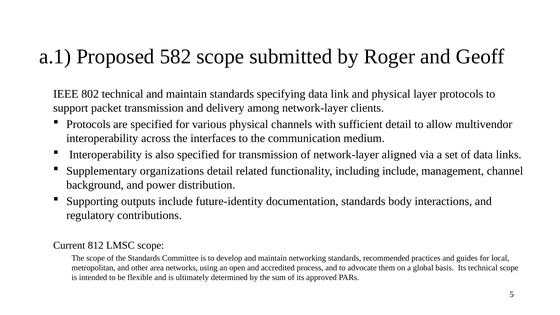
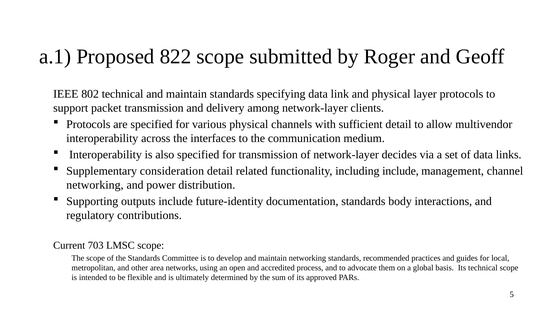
582: 582 -> 822 (175, 57)
aligned: aligned -> decides (399, 155)
organizations: organizations -> consideration (172, 171)
background: background -> networking (95, 185)
812: 812 -> 703 (96, 245)
